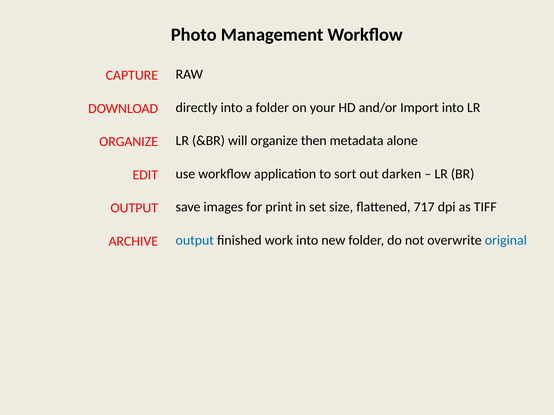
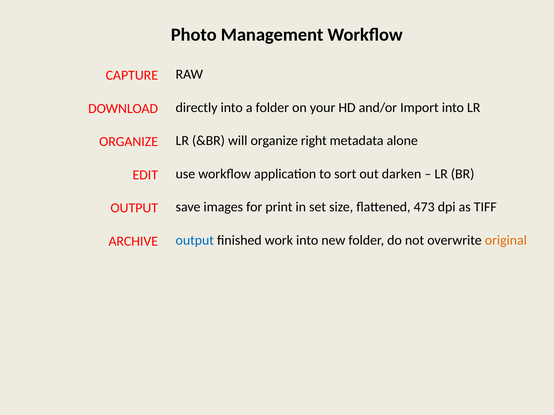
then: then -> right (314, 141)
717: 717 -> 473 (424, 207)
original colour: blue -> orange (506, 241)
